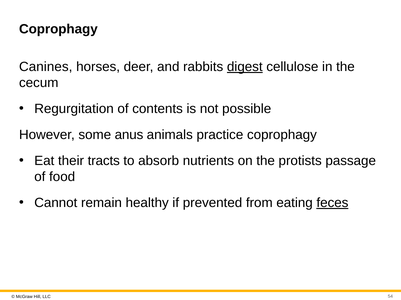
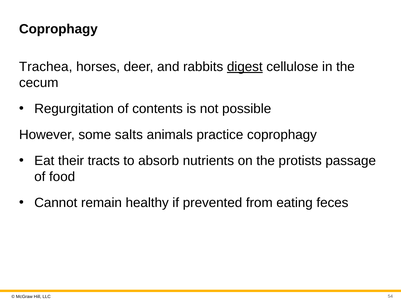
Canines: Canines -> Trachea (46, 67)
anus: anus -> salts (129, 135)
feces underline: present -> none (332, 203)
